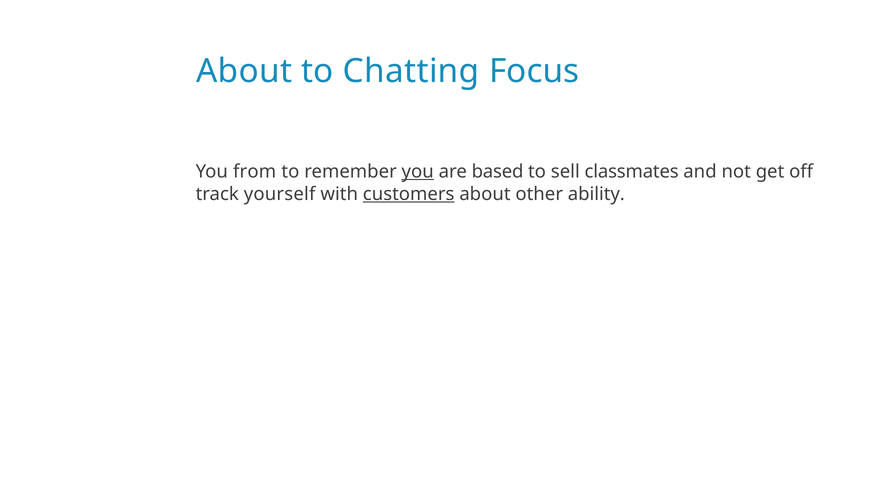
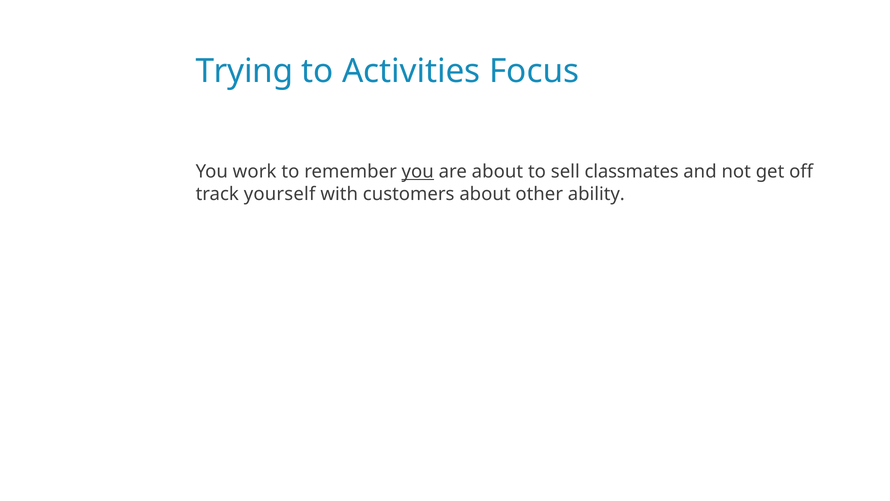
About: About -> Trying (244, 71)
Chatting: Chatting -> Activities (411, 71)
from: from -> work (255, 172)
are based: based -> about (497, 172)
customers underline: present -> none (409, 194)
